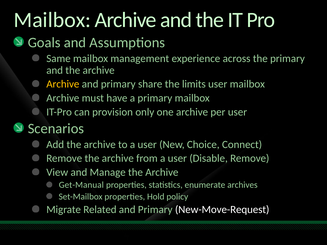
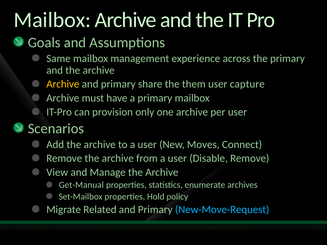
limits: limits -> them (194, 84)
user mailbox: mailbox -> capture (247, 84)
Choice: Choice -> Moves (203, 145)
New-Move-Request colour: white -> light blue (222, 210)
